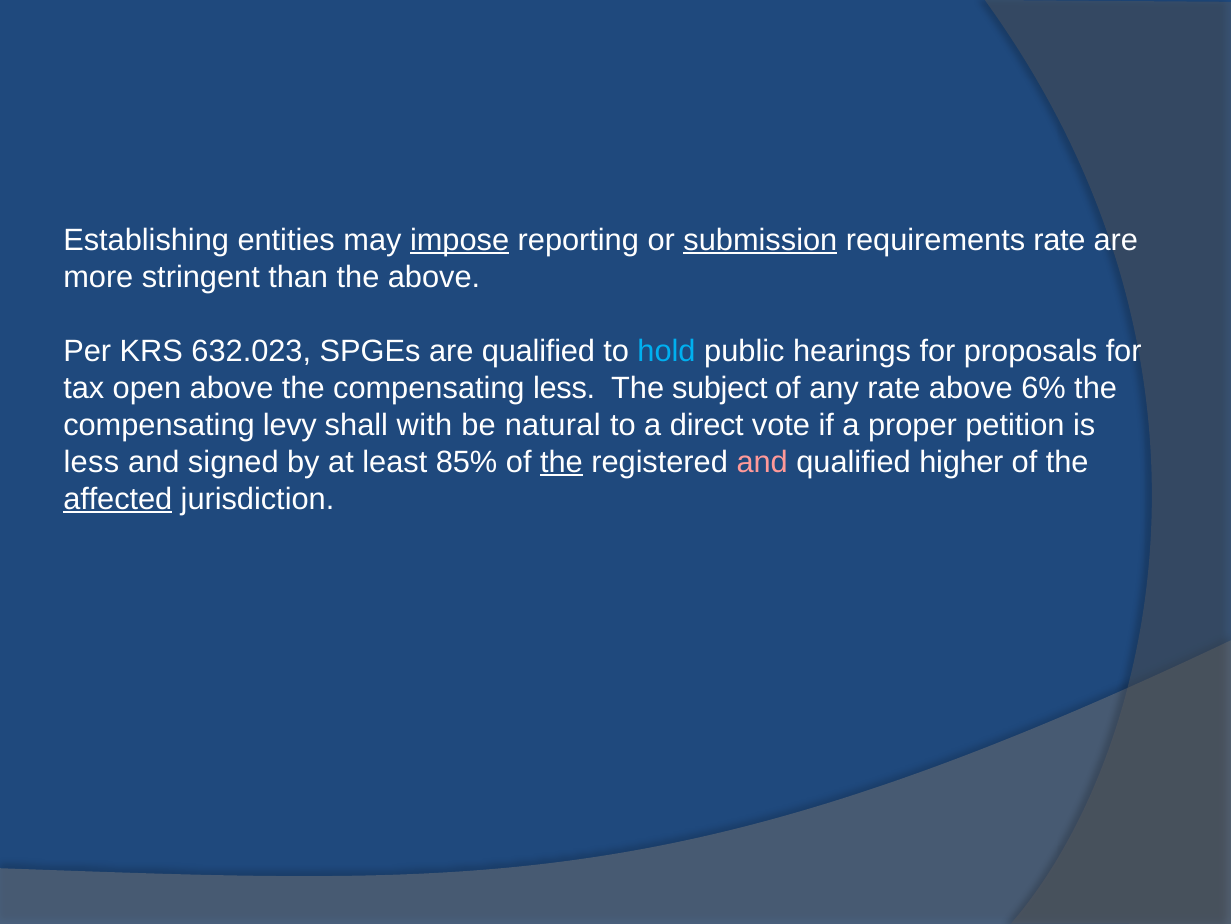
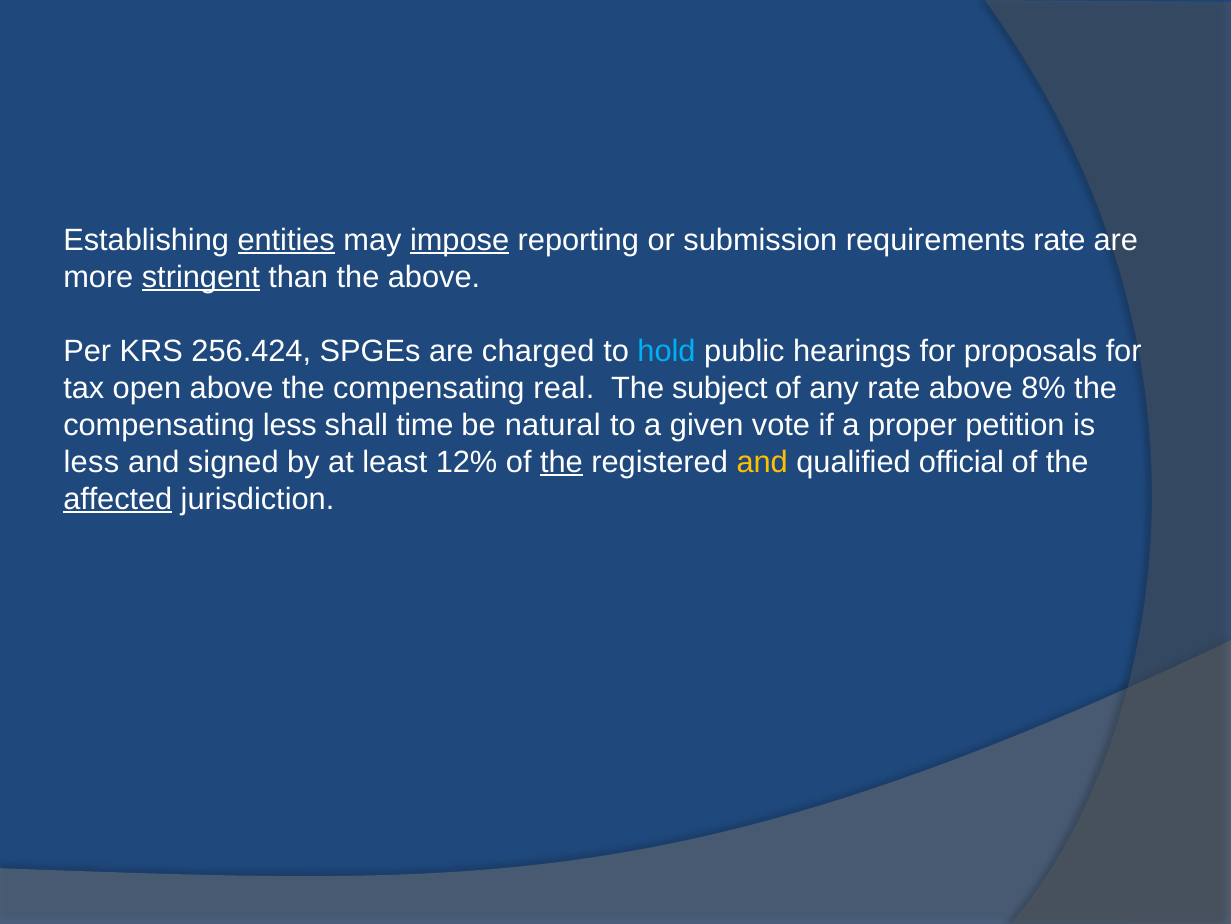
entities underline: none -> present (286, 240)
submission underline: present -> none (760, 240)
stringent underline: none -> present (201, 277)
632.023: 632.023 -> 256.424 (251, 351)
are qualified: qualified -> charged (538, 351)
compensating less: less -> real (564, 388)
6%: 6% -> 8% (1044, 388)
compensating levy: levy -> less (290, 425)
with: with -> time (425, 425)
direct: direct -> given (707, 425)
85%: 85% -> 12% (467, 462)
and colour: pink -> yellow (762, 462)
higher: higher -> official (961, 462)
